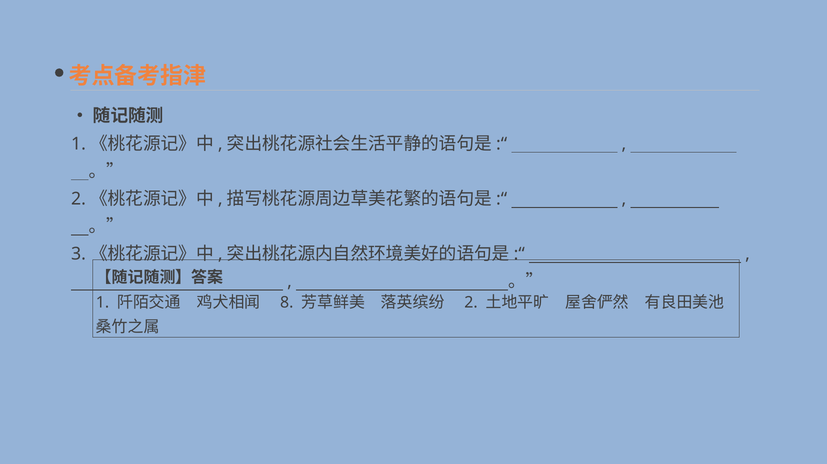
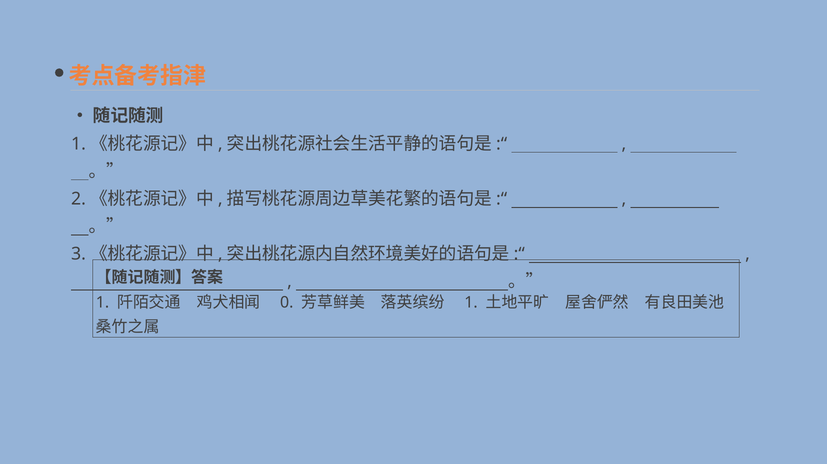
8: 8 -> 0 (287, 302)
2: 2 -> 1 (471, 302)
